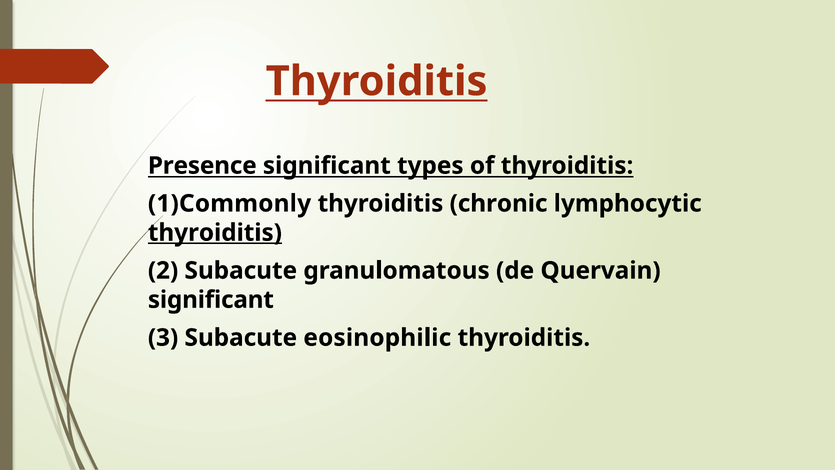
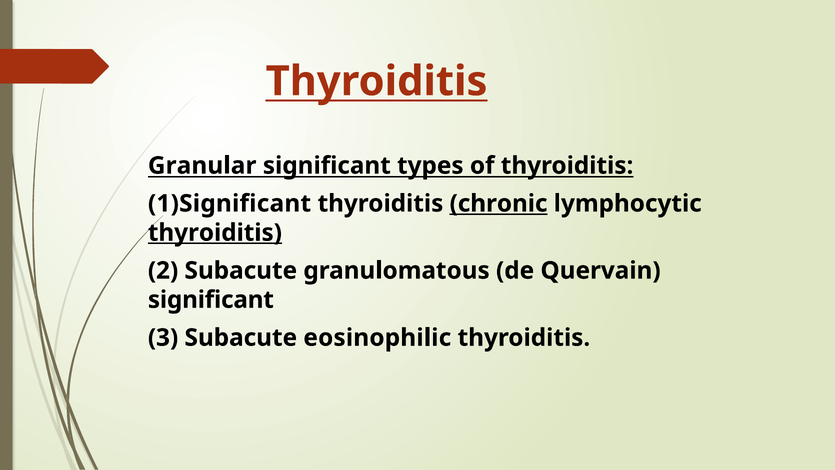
Presence: Presence -> Granular (202, 166)
1)Commonly: 1)Commonly -> 1)Significant (229, 203)
chronic underline: none -> present (499, 203)
